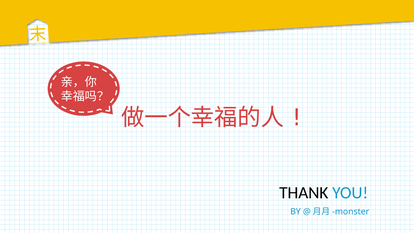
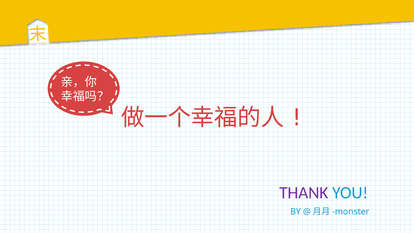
THANK colour: black -> purple (304, 193)
